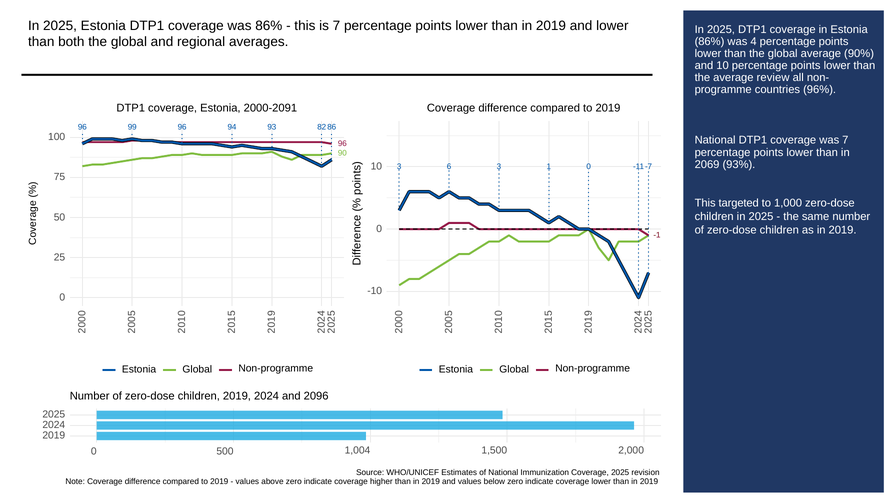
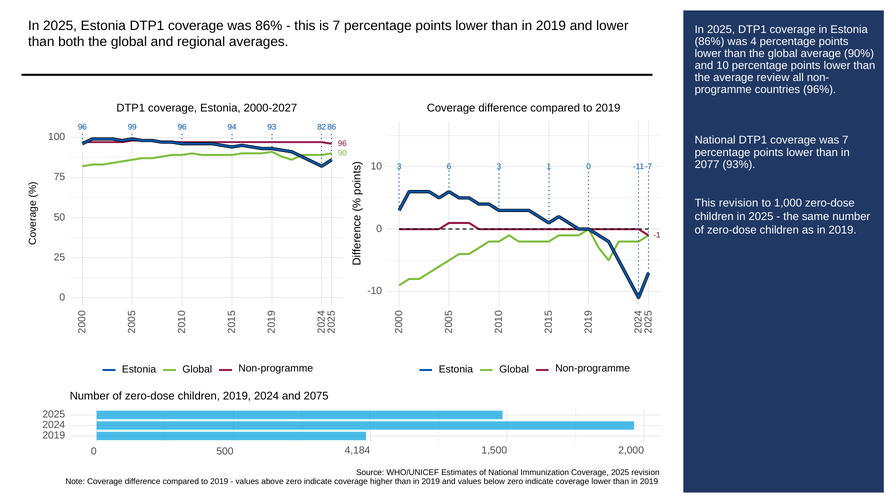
2000-2091: 2000-2091 -> 2000-2027 (270, 108)
2069: 2069 -> 2077 (707, 165)
This targeted: targeted -> revision (739, 203)
2096: 2096 -> 2075 (316, 396)
1,004: 1,004 -> 4,184 (357, 451)
